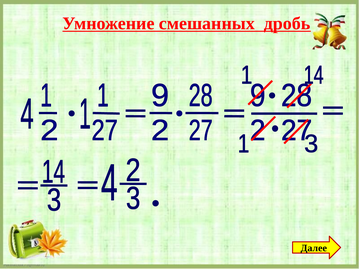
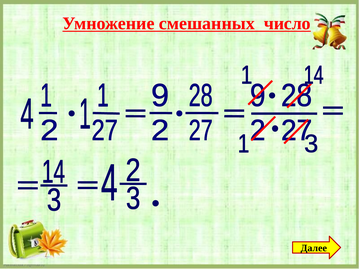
дробь: дробь -> число (287, 23)
